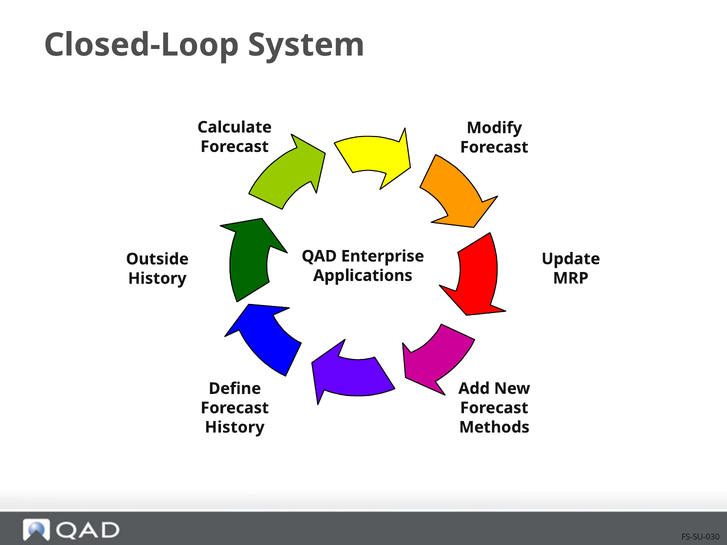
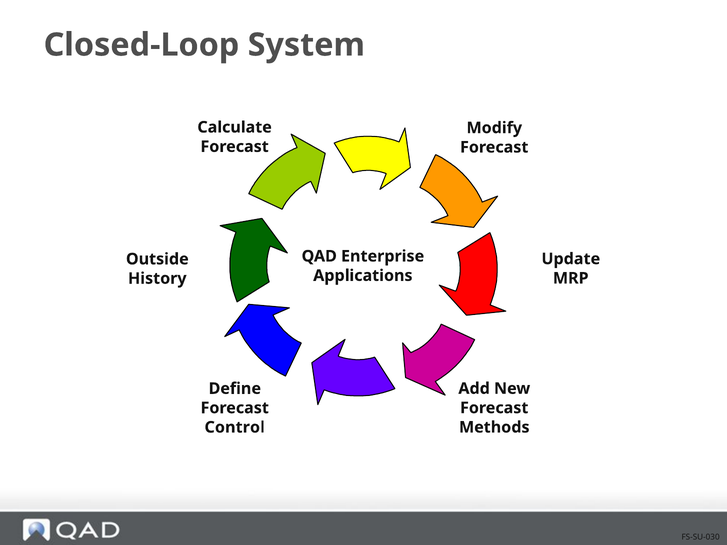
History: History -> Control (235, 427)
